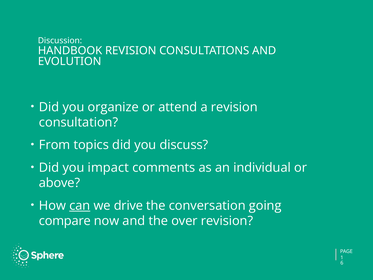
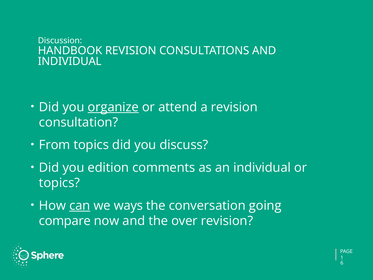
EVOLUTION: EVOLUTION -> INDIVIDUAL (70, 61)
organize underline: none -> present (113, 107)
impact: impact -> edition (108, 167)
above: above -> topics (59, 183)
drive: drive -> ways (128, 205)
